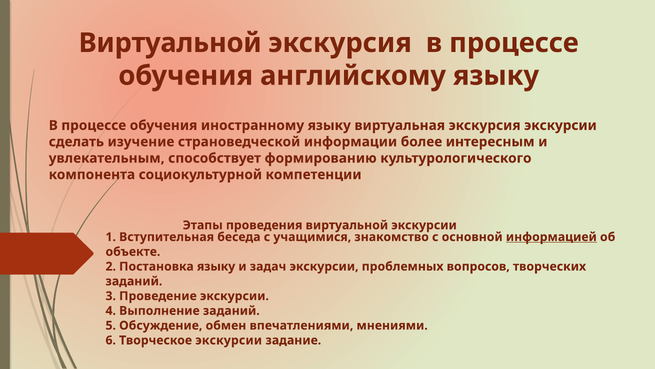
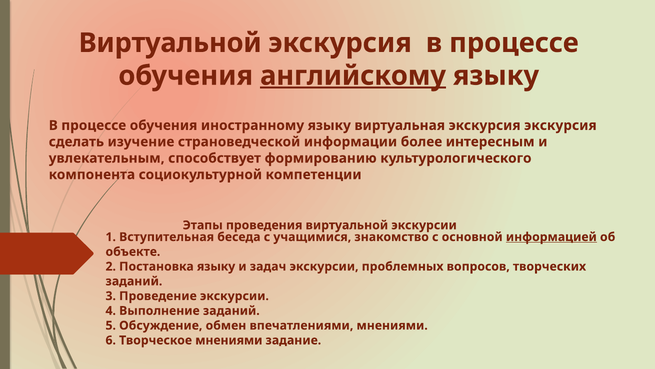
английскому underline: none -> present (353, 76)
экскурсия экскурсии: экскурсии -> экскурсия (560, 125)
Творческое экскурсии: экскурсии -> мнениями (229, 340)
